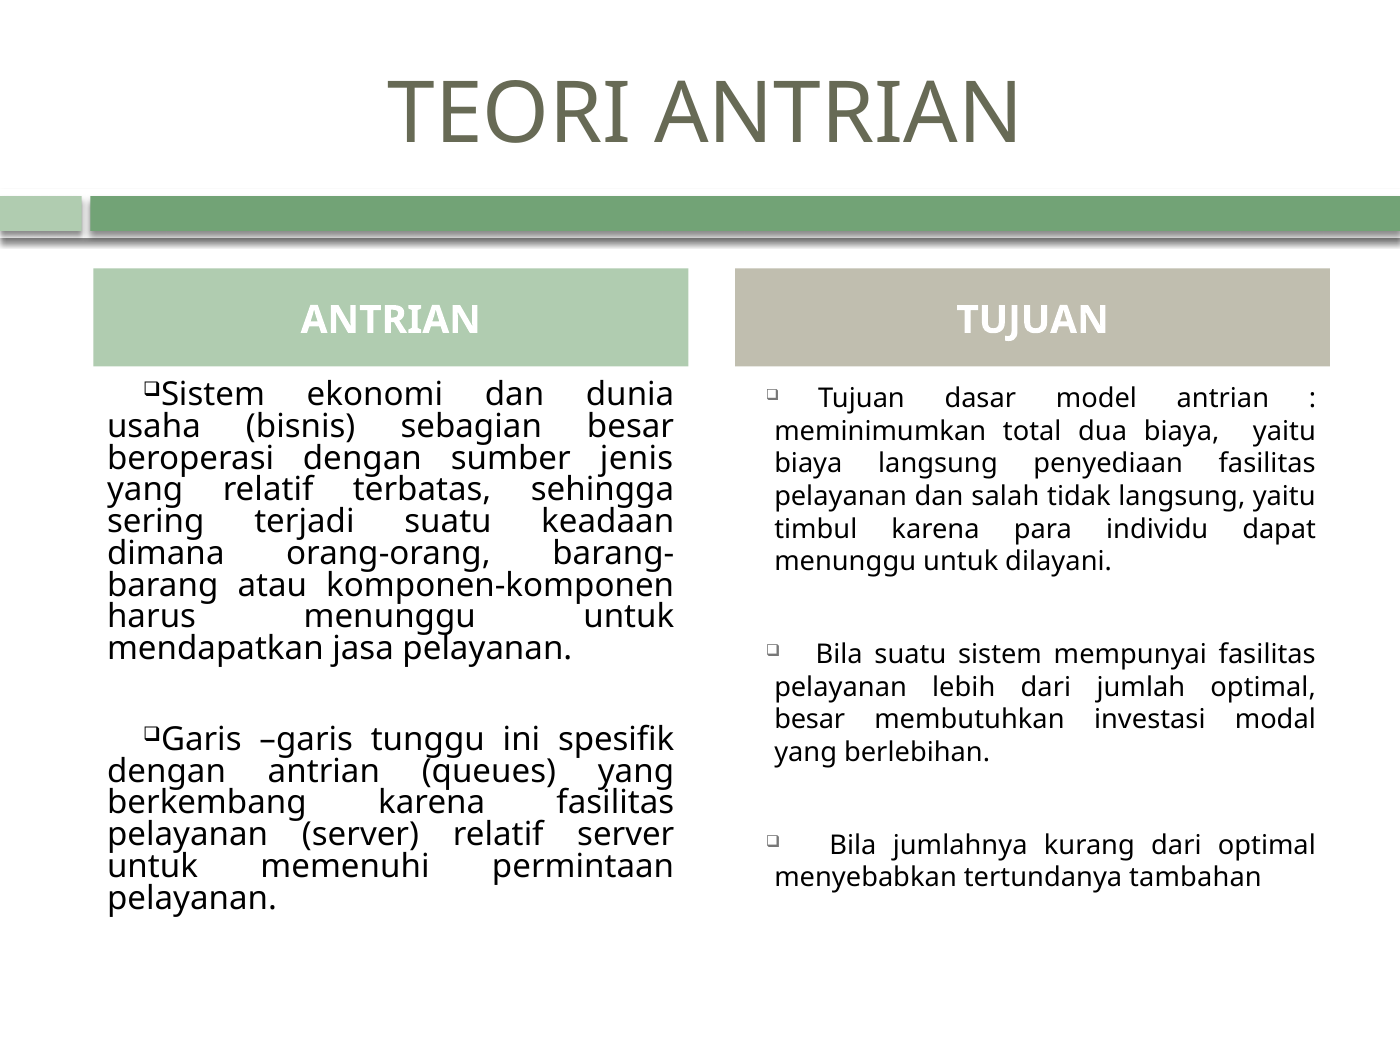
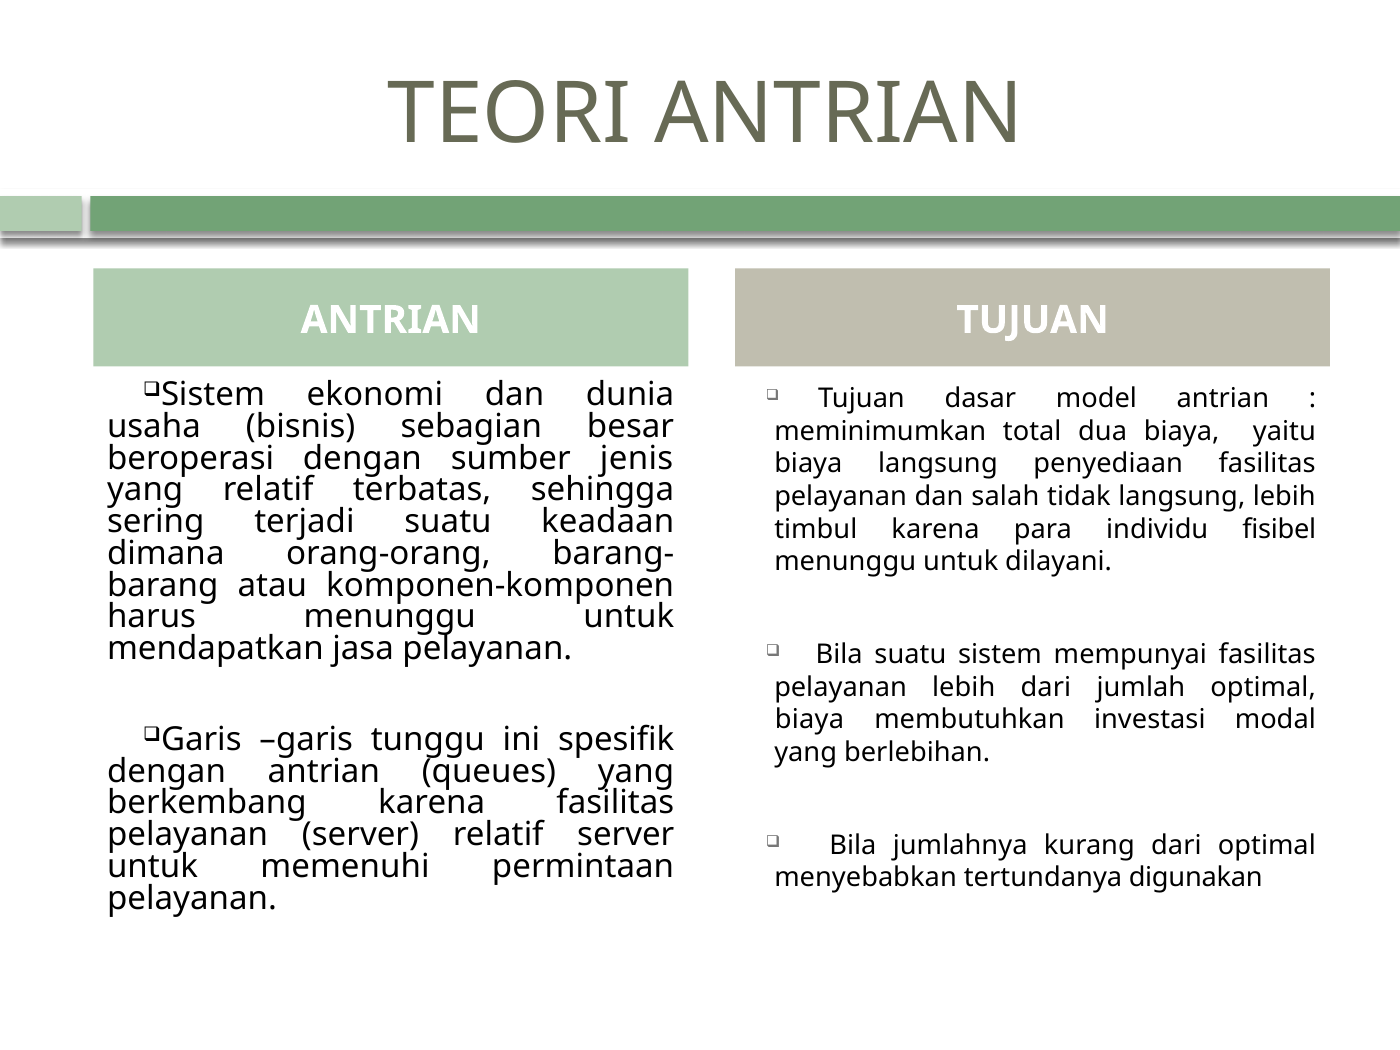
langsung yaitu: yaitu -> lebih (1284, 497)
dapat: dapat -> fisibel (1279, 529)
besar: besar -> biaya (809, 720)
tambahan: tambahan -> digunakan (1196, 878)
